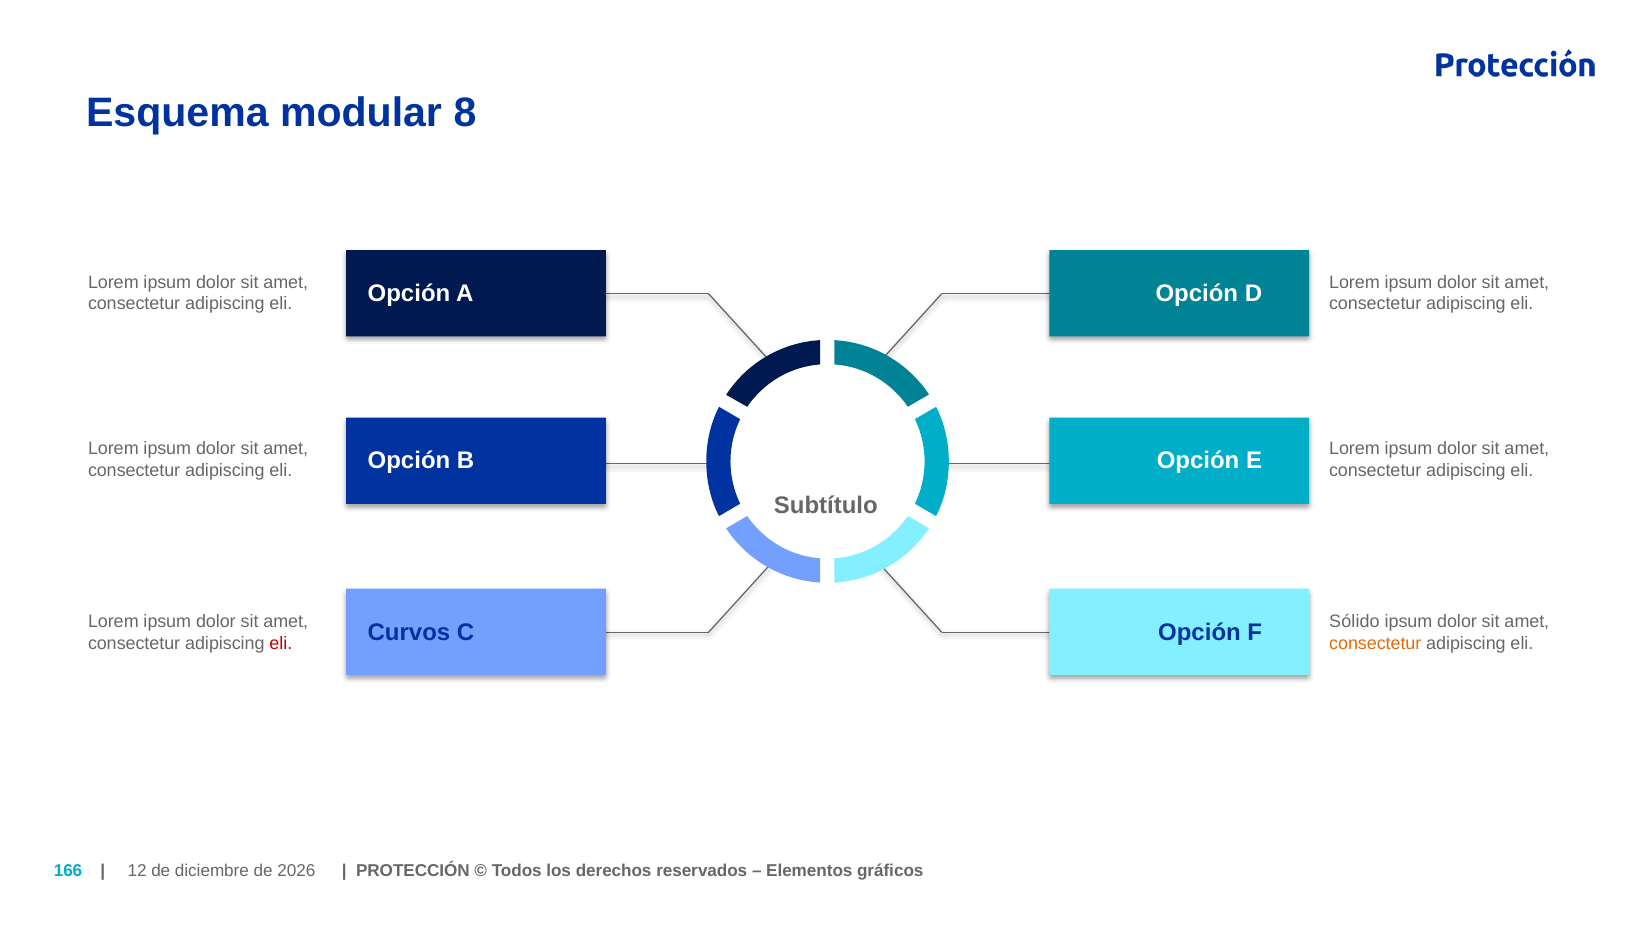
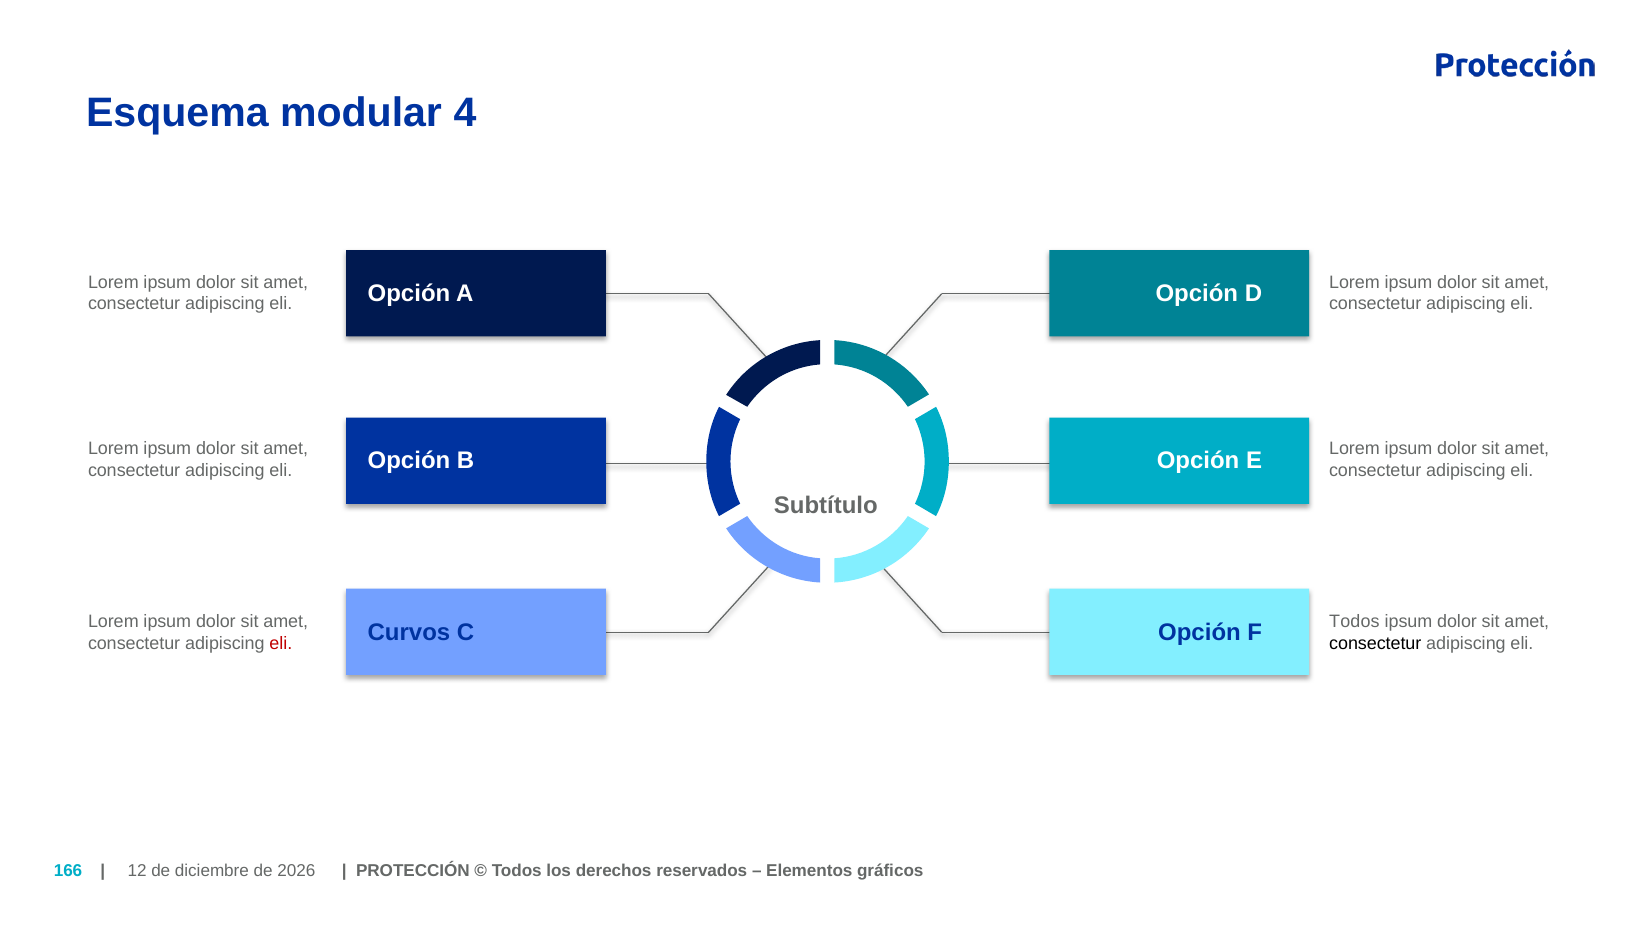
8: 8 -> 4 (465, 113)
Sólido: Sólido -> Todos (1354, 621)
consectetur colour: orange -> black (1375, 643)
